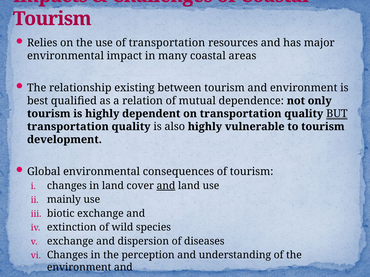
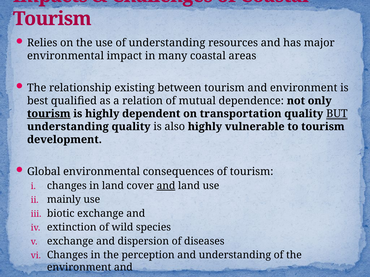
of transportation: transportation -> understanding (167, 43)
tourism underline: none -> present (49, 114)
transportation: transportation -> understanding (68, 127)
